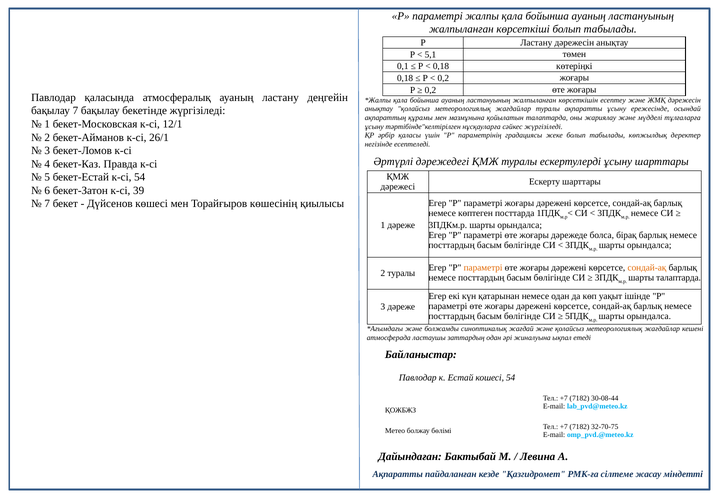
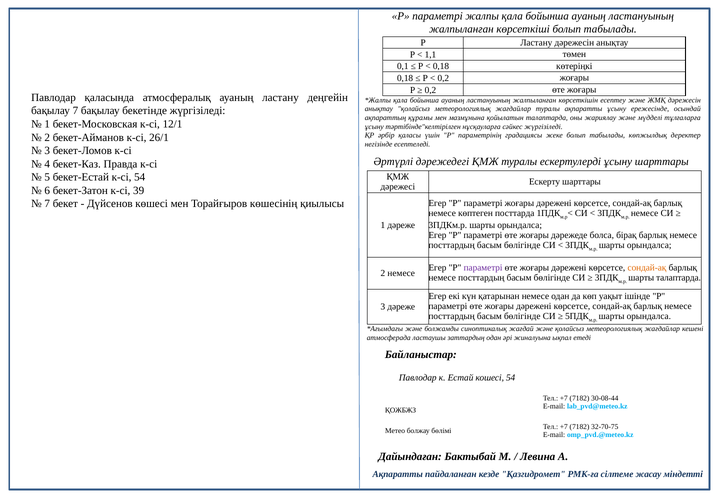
5,1: 5,1 -> 1,1 (430, 54)
параметрі colour: orange -> purple (483, 267)
2 туралы: туралы -> немесе (401, 273)
